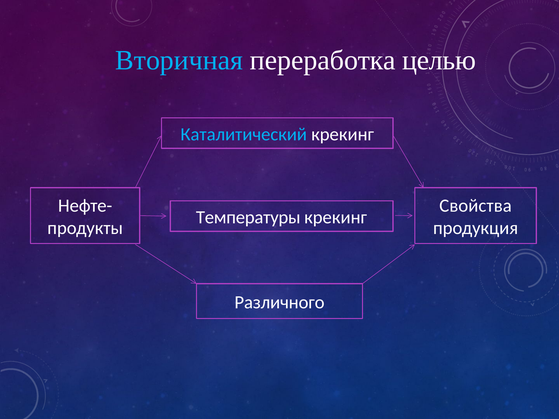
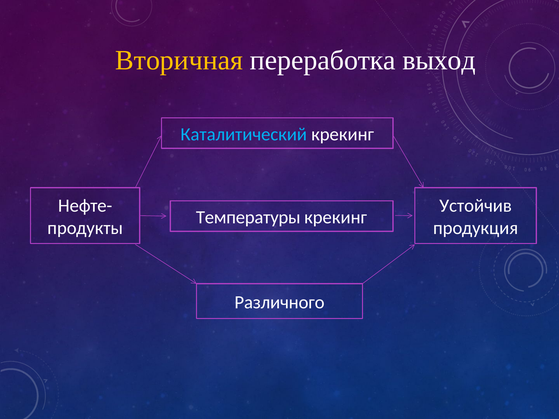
Вторичная colour: light blue -> yellow (179, 60)
целью: целью -> выход (439, 60)
Свойства: Свойства -> Устойчив (476, 206)
